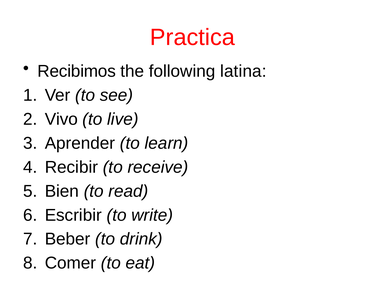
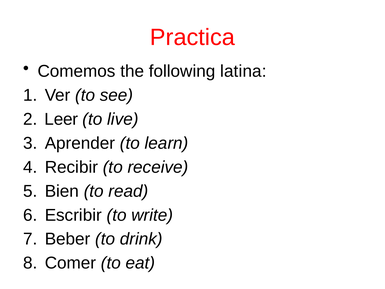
Recibimos: Recibimos -> Comemos (77, 71)
Vivo: Vivo -> Leer (61, 119)
